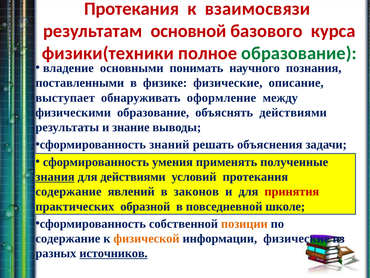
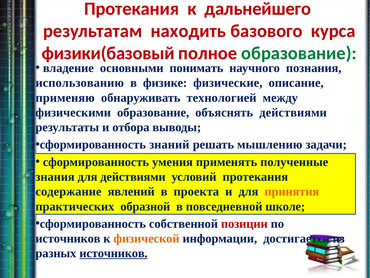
взаимосвязи: взаимосвязи -> дальнейшего (258, 9)
основной: основной -> находить (188, 31)
физики(техники: физики(техники -> физики(базовый (108, 53)
поставленными: поставленными -> использованию (80, 83)
выступает: выступает -> применяю (65, 98)
оформление: оформление -> технологией (222, 98)
знание: знание -> отбора (131, 127)
объяснения: объяснения -> мышлению (270, 144)
знания underline: present -> none (55, 176)
законов: законов -> проекта (196, 191)
принятия colour: red -> orange (292, 191)
позиции colour: orange -> red (244, 223)
содержание: содержание -> источников (68, 238)
информации физические: физические -> достигается (296, 238)
